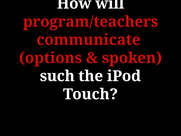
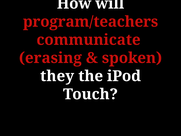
options: options -> erasing (50, 58)
such: such -> they (57, 76)
